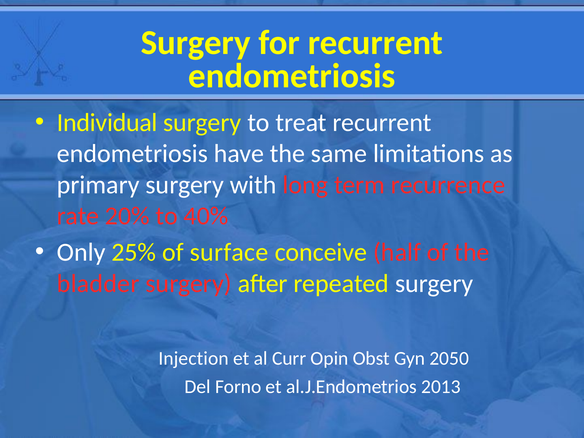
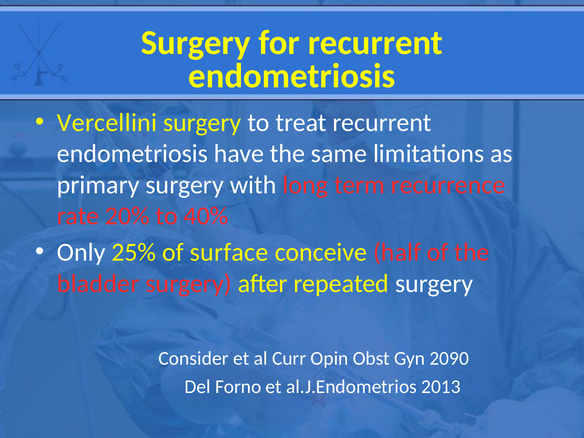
Individual: Individual -> Vercellini (107, 123)
Injection: Injection -> Consider (194, 358)
2050: 2050 -> 2090 (449, 358)
